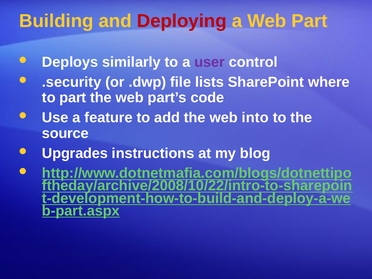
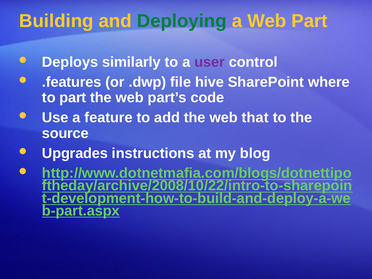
Deploying colour: red -> green (182, 21)
.security: .security -> .features (72, 82)
lists: lists -> hive (209, 82)
into: into -> that (255, 118)
